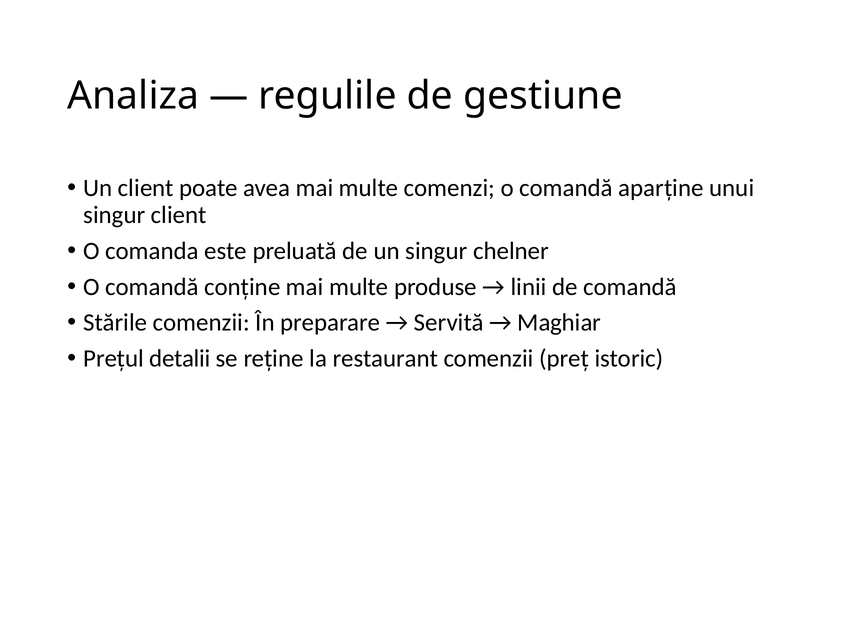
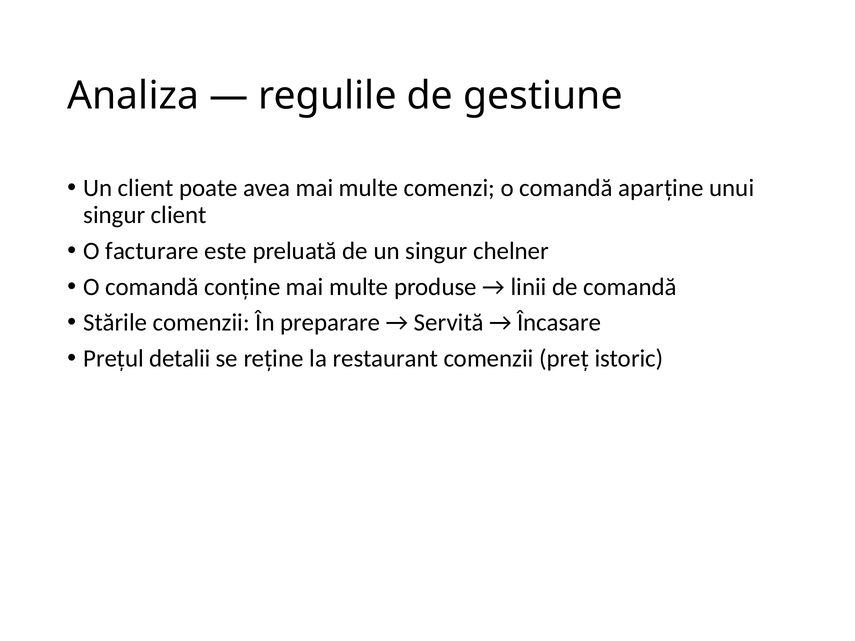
comanda: comanda -> facturare (152, 251)
Maghiar: Maghiar -> Încasare (559, 323)
